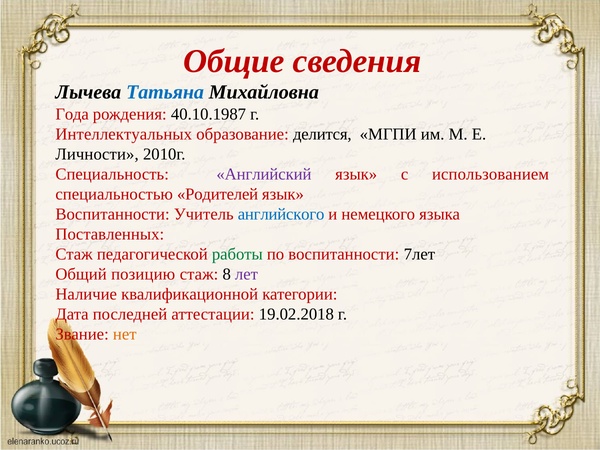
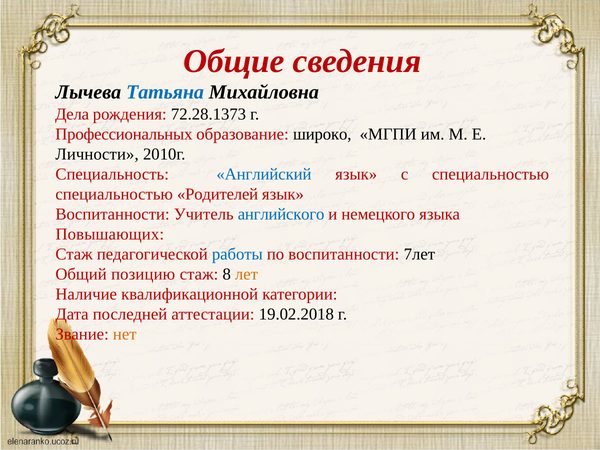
Года: Года -> Дела (72, 114)
40.10.1987: 40.10.1987 -> 72.28.1373 (209, 114)
Интеллектуальных: Интеллектуальных -> Профессиональных (124, 134)
делится: делится -> широко (322, 134)
Английский colour: purple -> blue (264, 174)
с использованием: использованием -> специальностью (491, 174)
Поставленных: Поставленных -> Повышающих (110, 234)
работы colour: green -> blue (237, 254)
лет colour: purple -> orange (246, 274)
